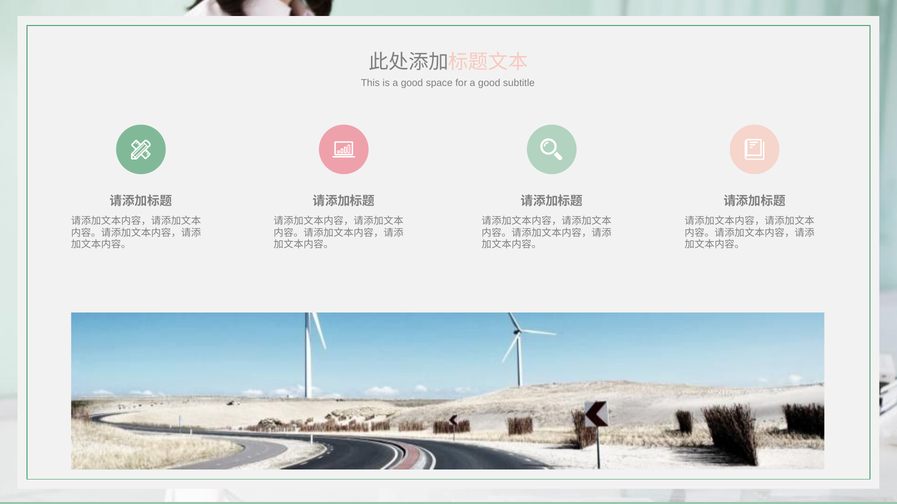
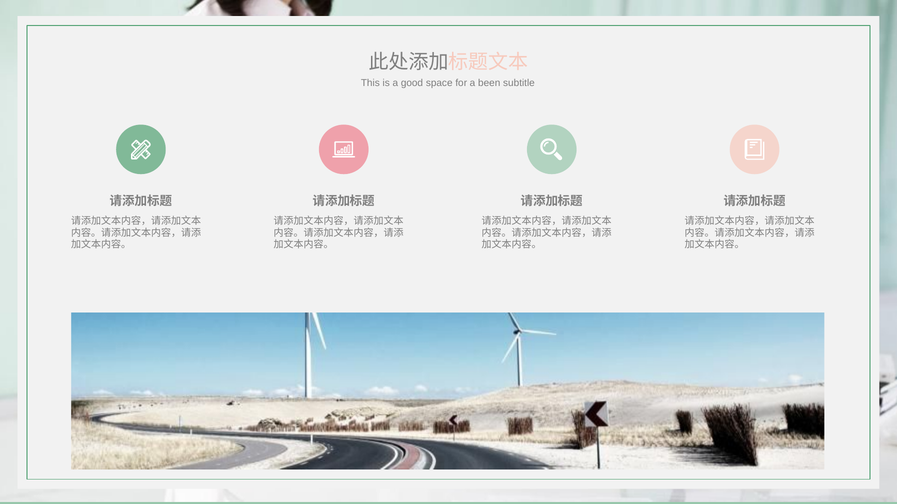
for a good: good -> been (489, 83)
